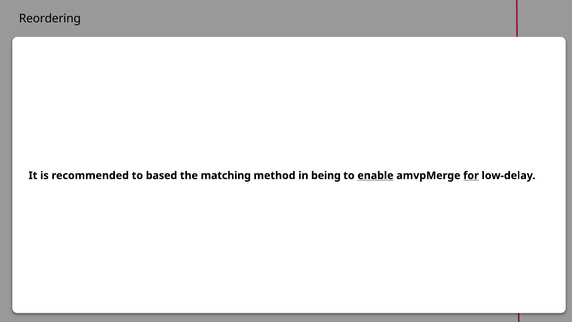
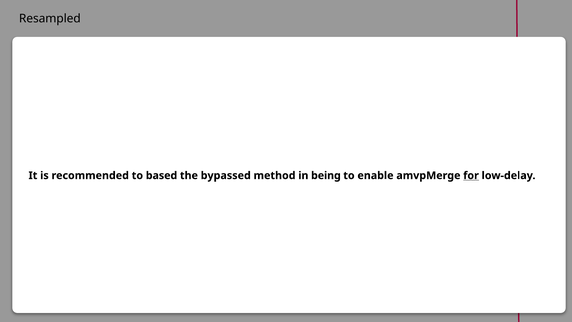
Reordering: Reordering -> Resampled (50, 18)
matching: matching -> bypassed (226, 175)
enable underline: present -> none (375, 175)
